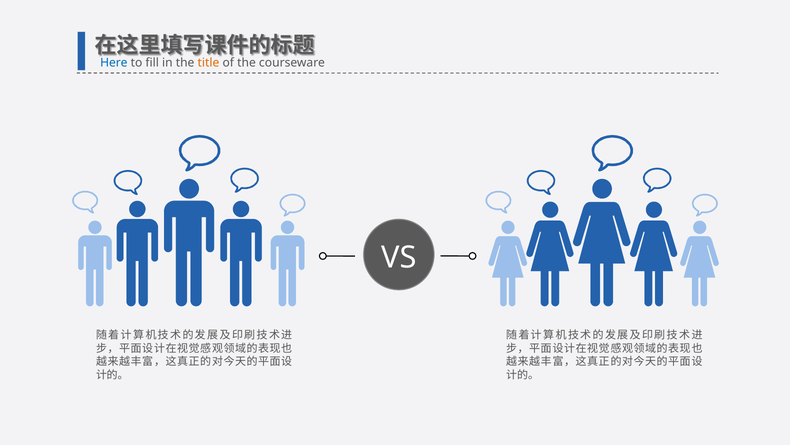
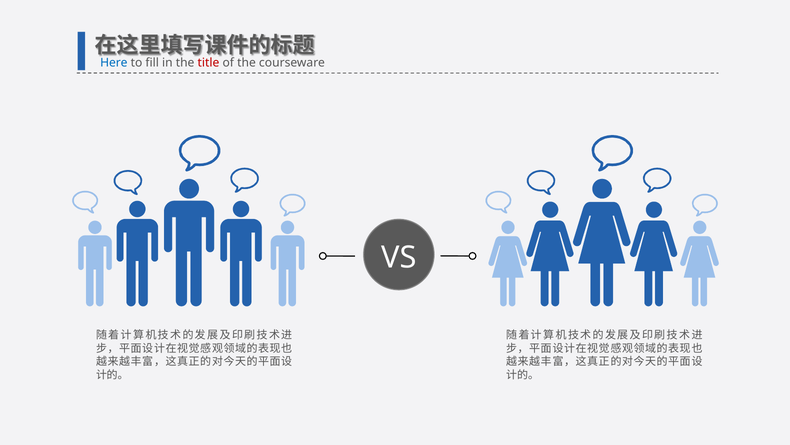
title colour: orange -> red (209, 63)
